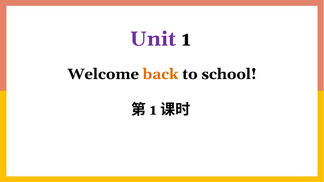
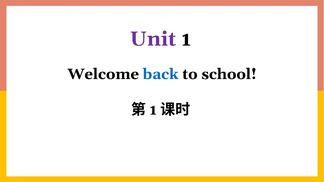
back colour: orange -> blue (161, 74)
